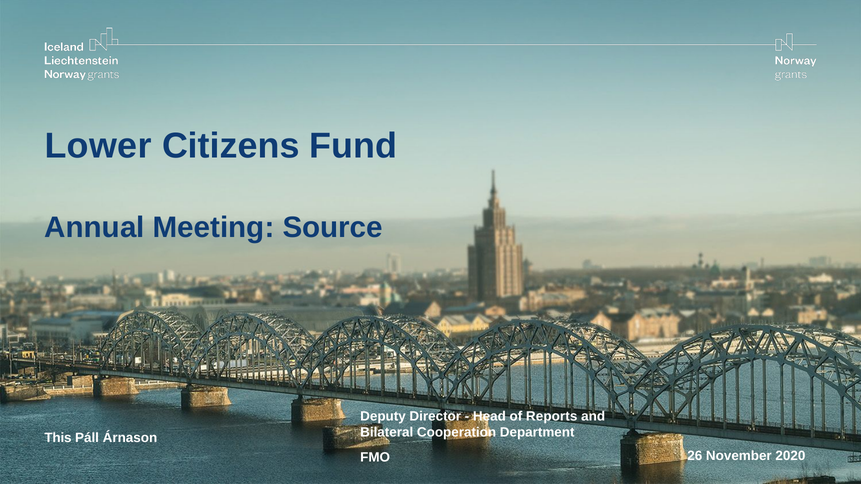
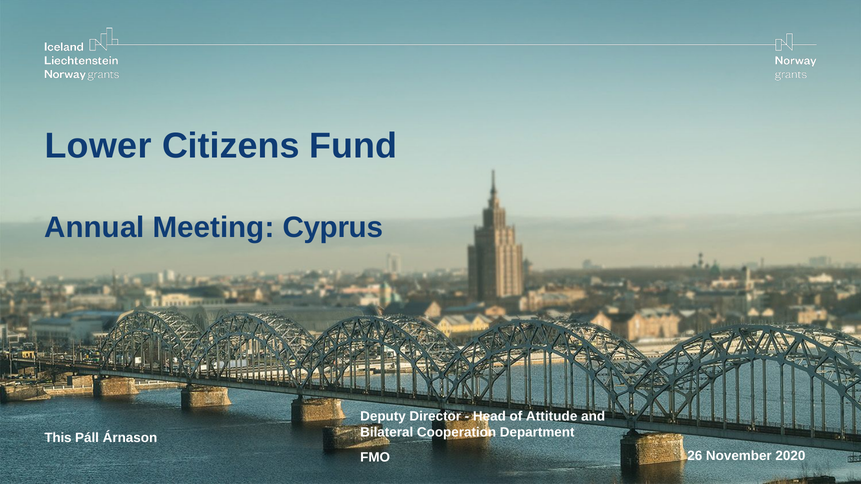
Source: Source -> Cyprus (333, 228)
Reports: Reports -> Attitude (552, 417)
